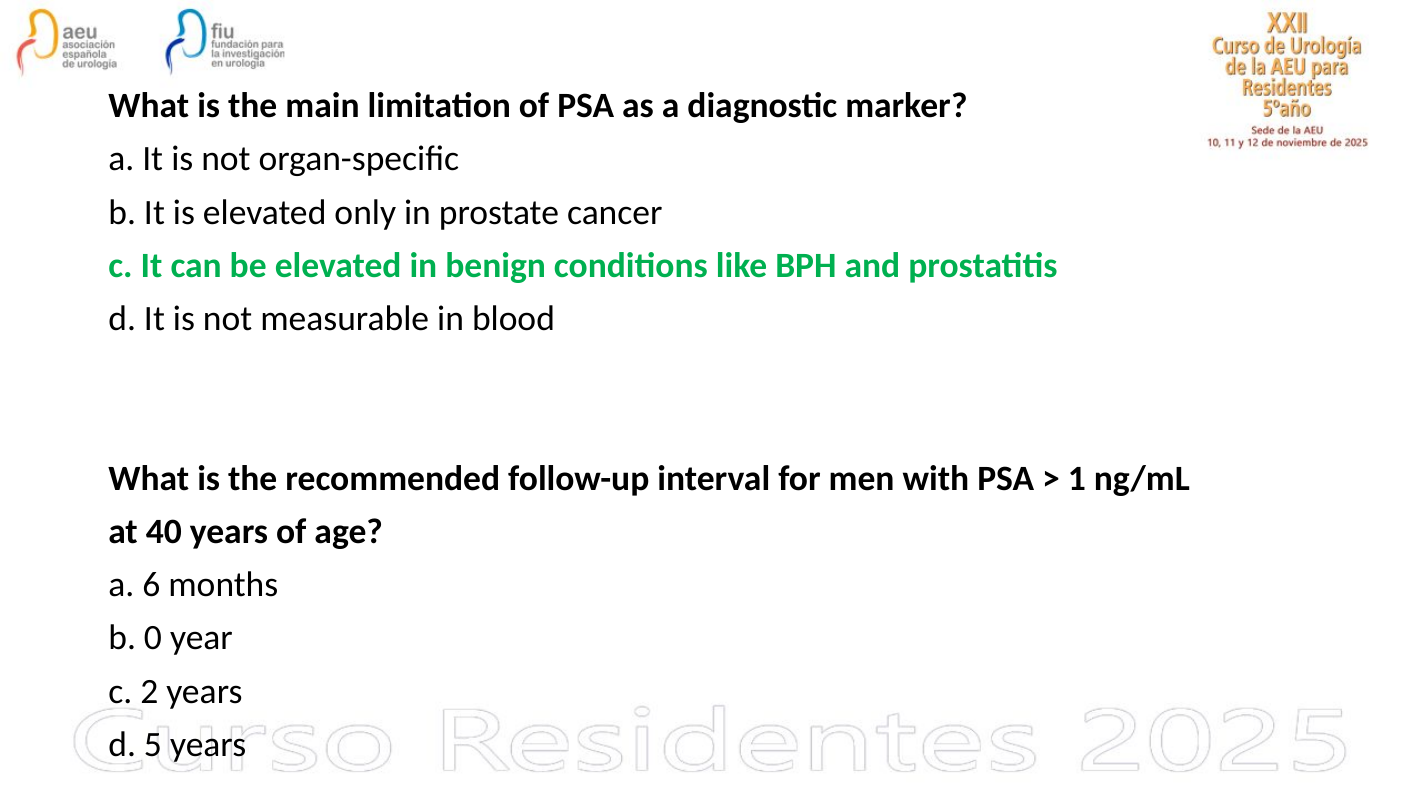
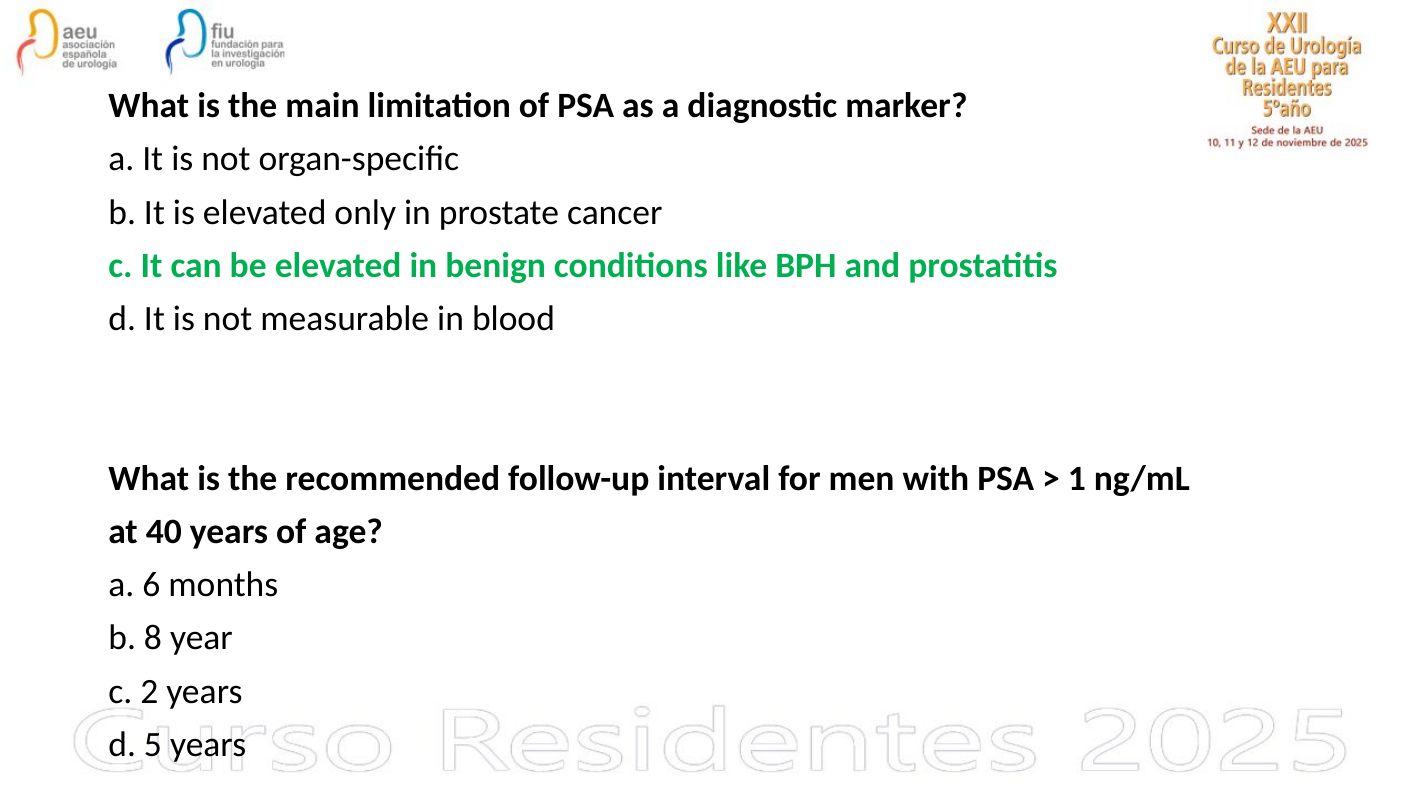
0: 0 -> 8 (153, 638)
